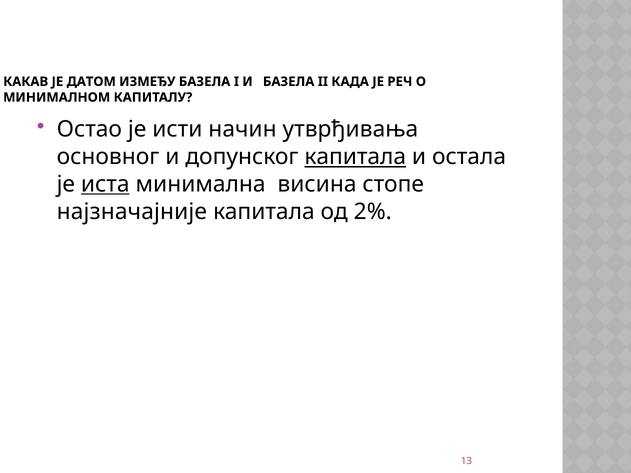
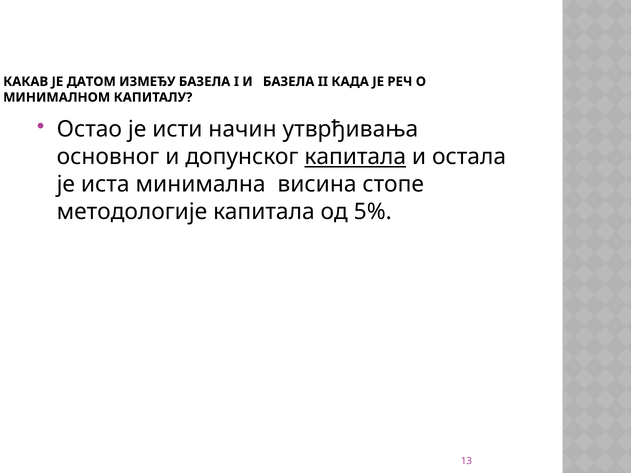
иста underline: present -> none (105, 184)
најзначајније: најзначајније -> методологије (132, 212)
2%: 2% -> 5% (373, 212)
